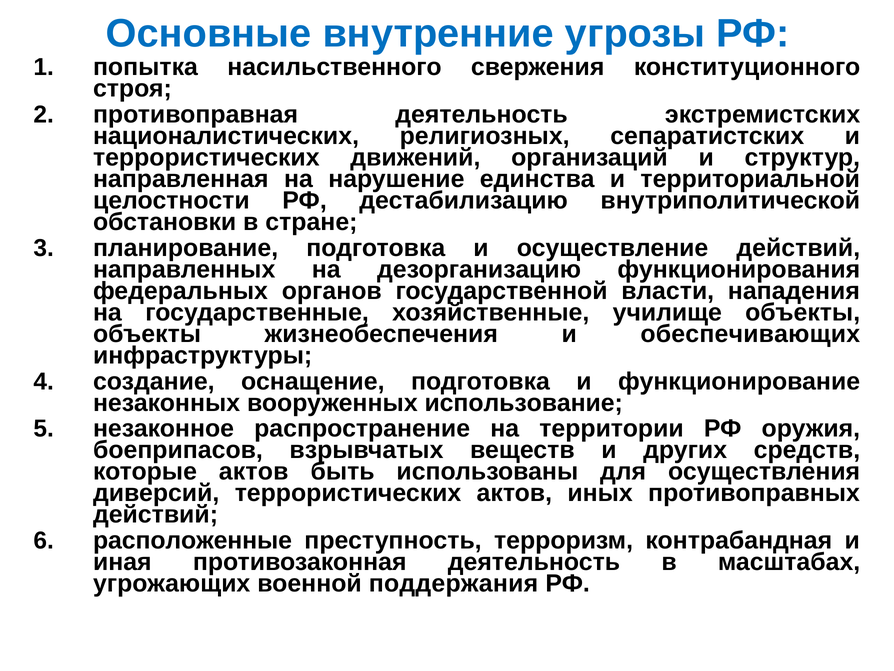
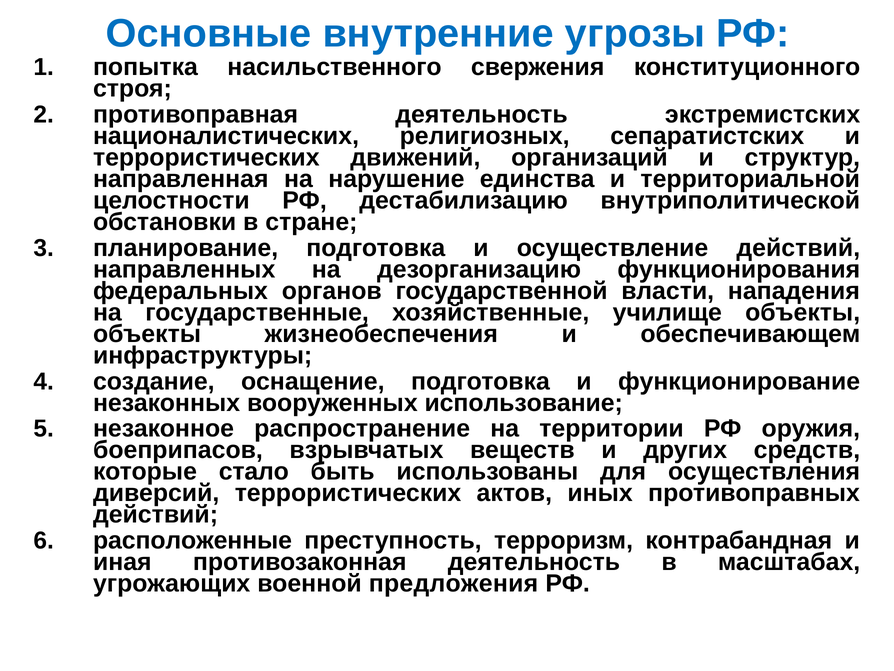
обеспечивающих: обеспечивающих -> обеспечивающем (750, 334)
которые актов: актов -> стало (254, 471)
поддержания: поддержания -> предложения (453, 583)
